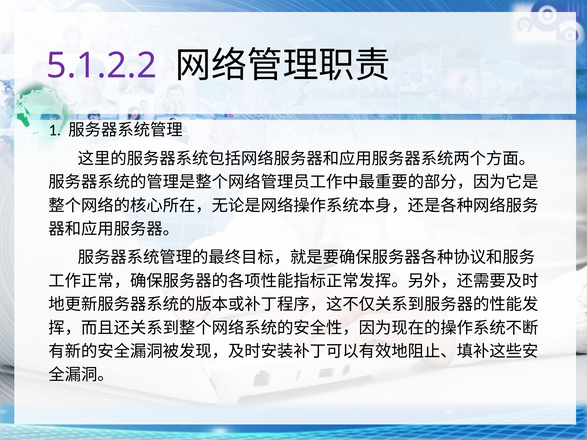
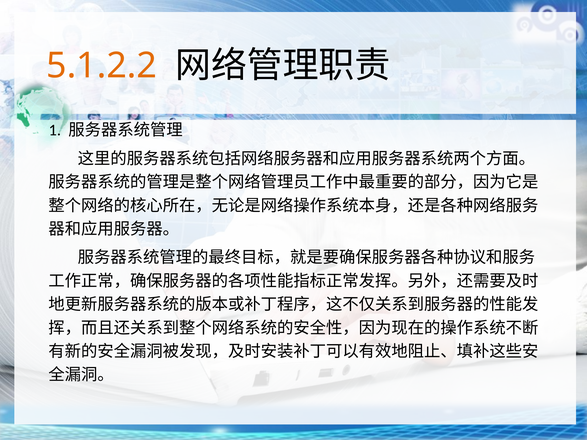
5.1.2.2 colour: purple -> orange (102, 66)
